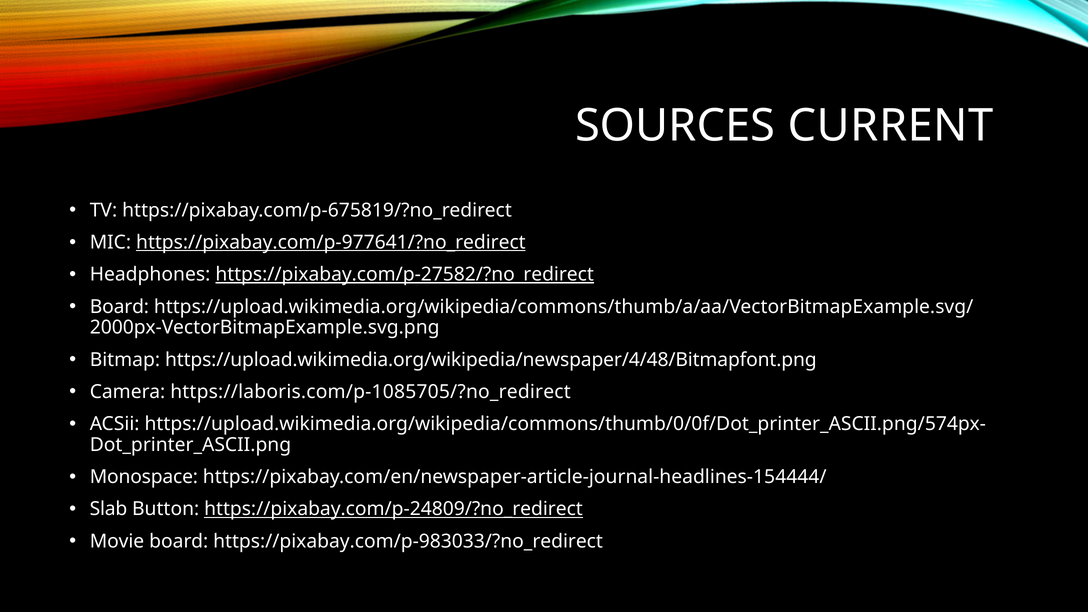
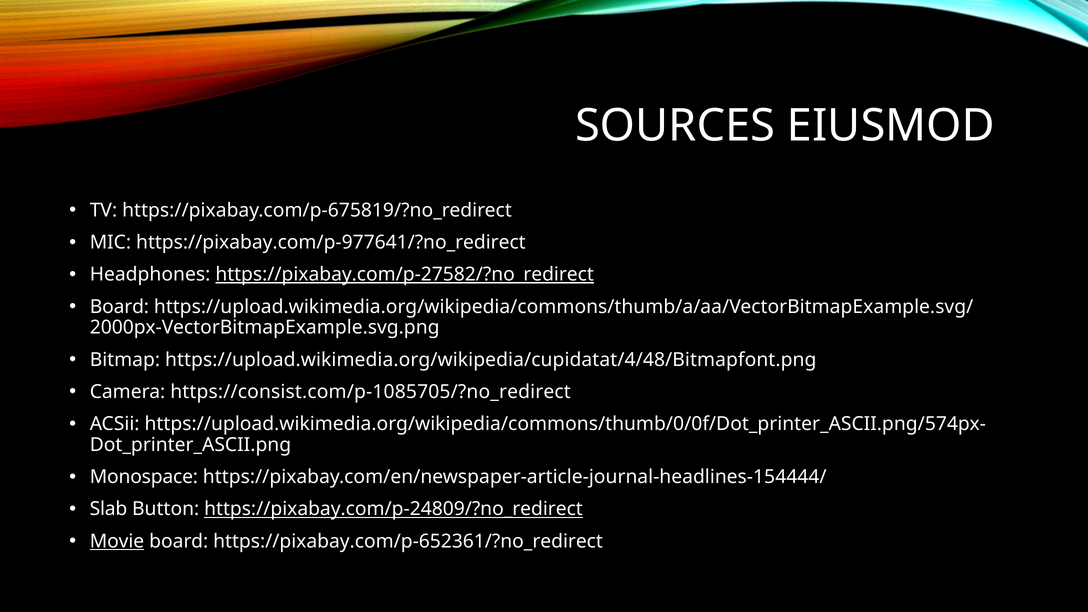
CURRENT: CURRENT -> EIUSMOD (891, 126)
https://pixabay.com/p-977641/?no_redirect underline: present -> none (331, 242)
https://upload.wikimedia.org/wikipedia/newspaper/4/48/Bitmapfont.png: https://upload.wikimedia.org/wikipedia/newspaper/4/48/Bitmapfont.png -> https://upload.wikimedia.org/wikipedia/cupidatat/4/48/Bitmapfont.png (491, 360)
https://laboris.com/p-1085705/?no_redirect: https://laboris.com/p-1085705/?no_redirect -> https://consist.com/p-1085705/?no_redirect (371, 392)
Movie underline: none -> present (117, 541)
https://pixabay.com/p-983033/?no_redirect: https://pixabay.com/p-983033/?no_redirect -> https://pixabay.com/p-652361/?no_redirect (408, 541)
